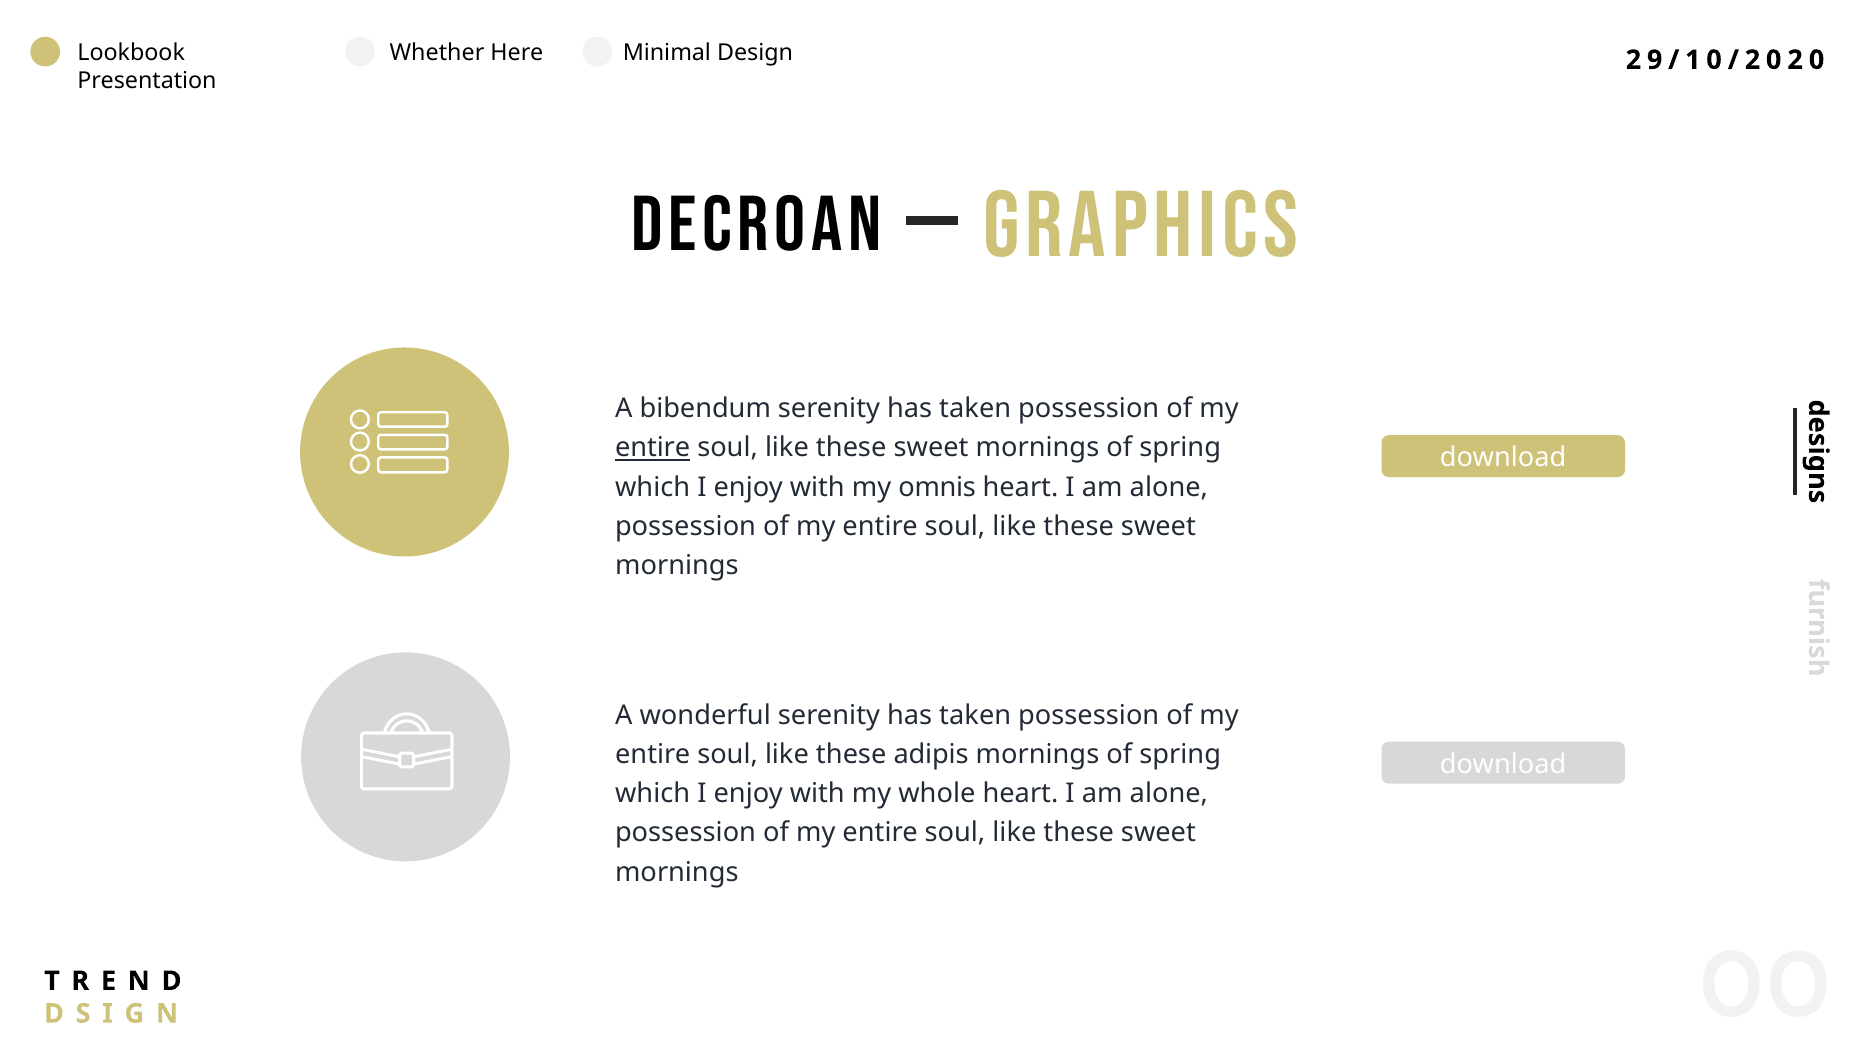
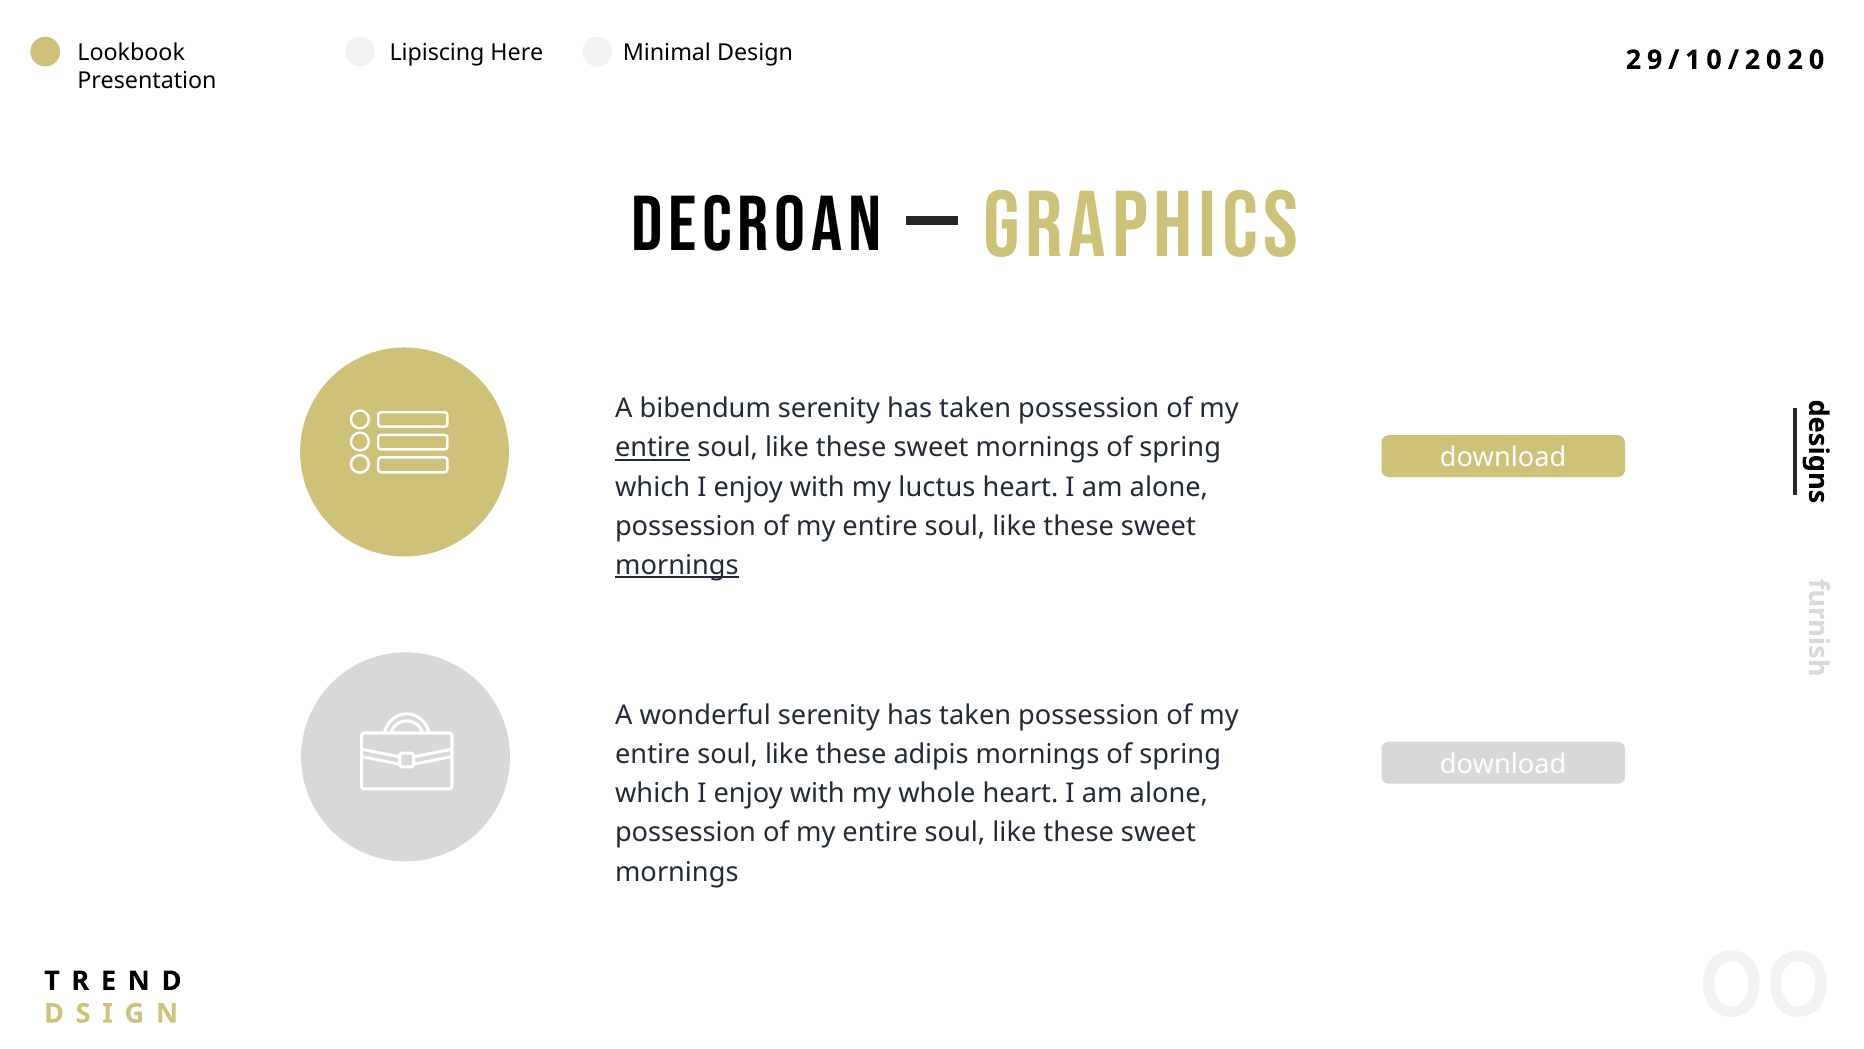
Whether: Whether -> Lipiscing (437, 53)
omnis: omnis -> luctus (937, 487)
mornings underline: none -> present (677, 565)
